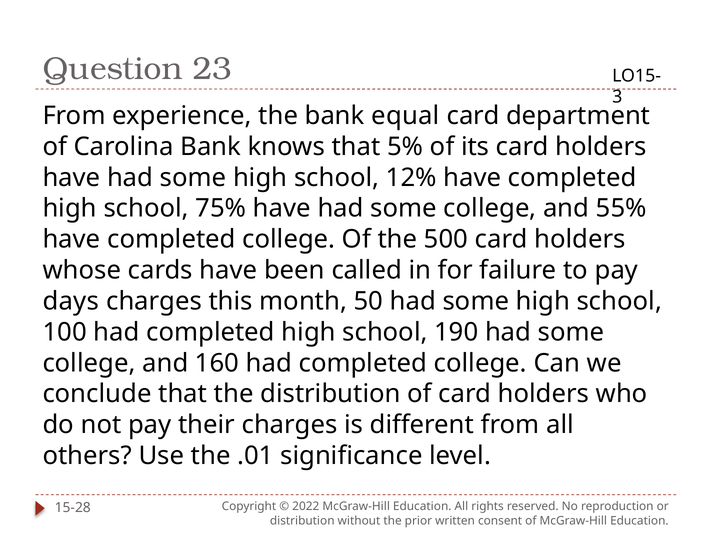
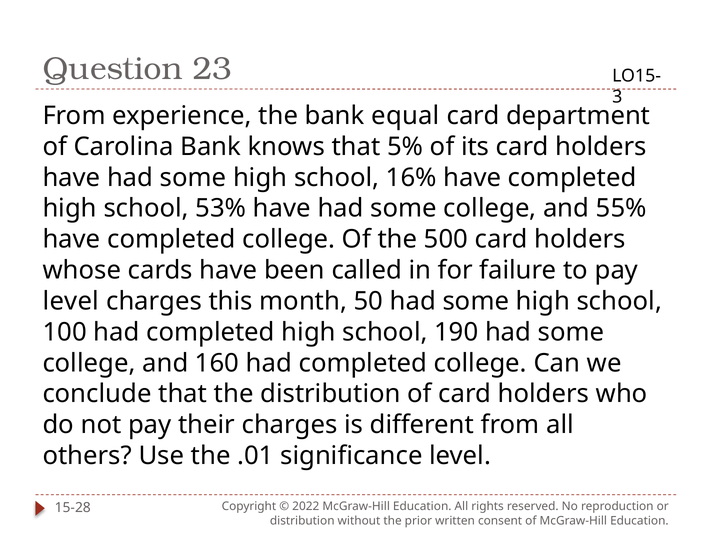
12%: 12% -> 16% (411, 178)
75%: 75% -> 53% (221, 208)
days: days -> level (71, 301)
